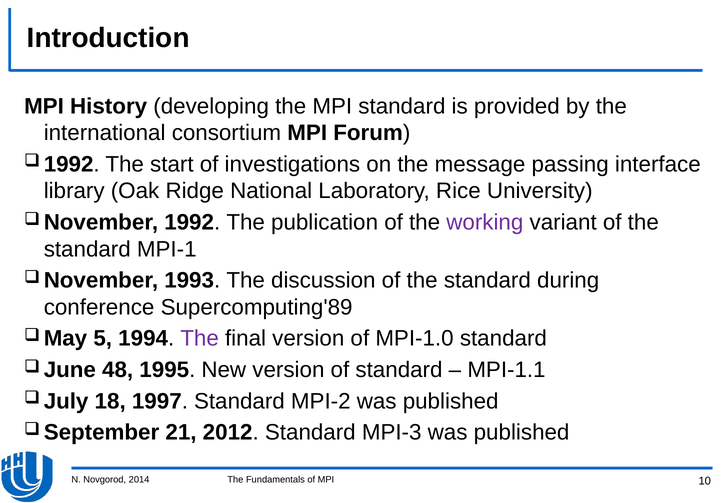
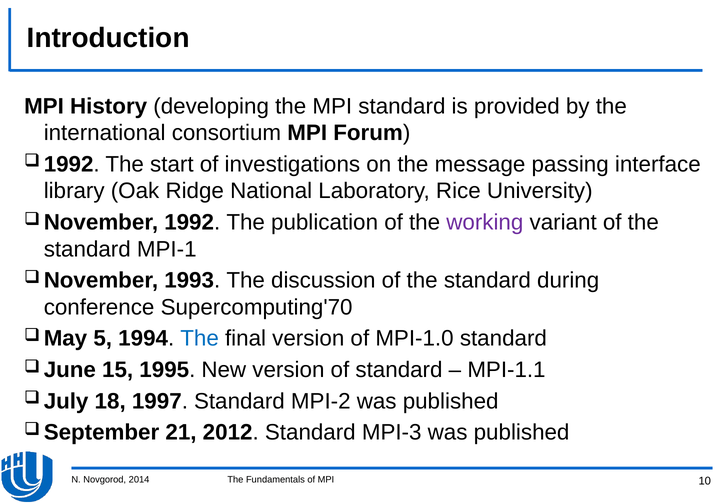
Supercomputing'89: Supercomputing'89 -> Supercomputing'70 (257, 307)
The colour: purple -> blue (200, 339)
48: 48 -> 15 (118, 370)
